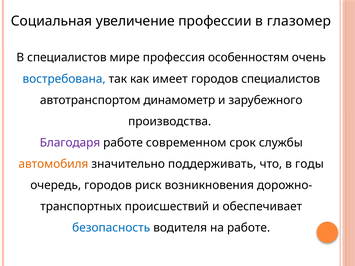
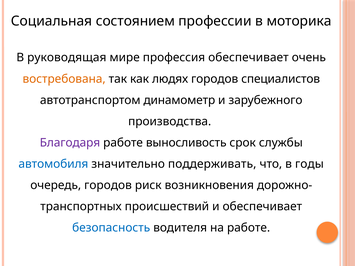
увеличение: увеличение -> состоянием (135, 21)
глазомер: глазомер -> моторика (299, 21)
В специалистов: специалистов -> руководящая (67, 58)
профессия особенностям: особенностям -> обеспечивает (248, 58)
востребована colour: blue -> orange (64, 79)
имеет: имеет -> людях (170, 79)
современном: современном -> выносливость (186, 143)
автомобиля colour: orange -> blue (53, 164)
